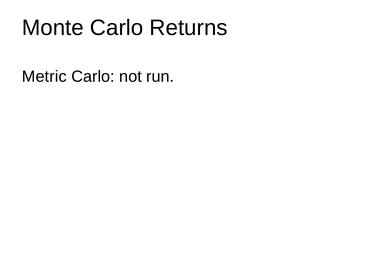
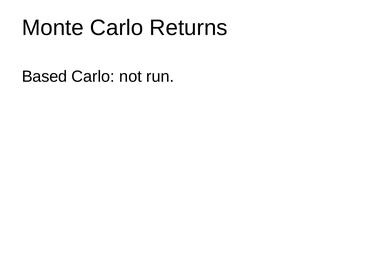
Metric: Metric -> Based (44, 77)
